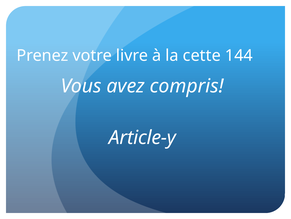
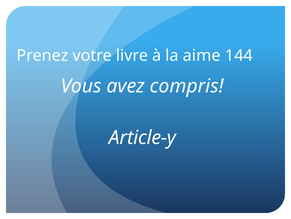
cette: cette -> aime (202, 55)
